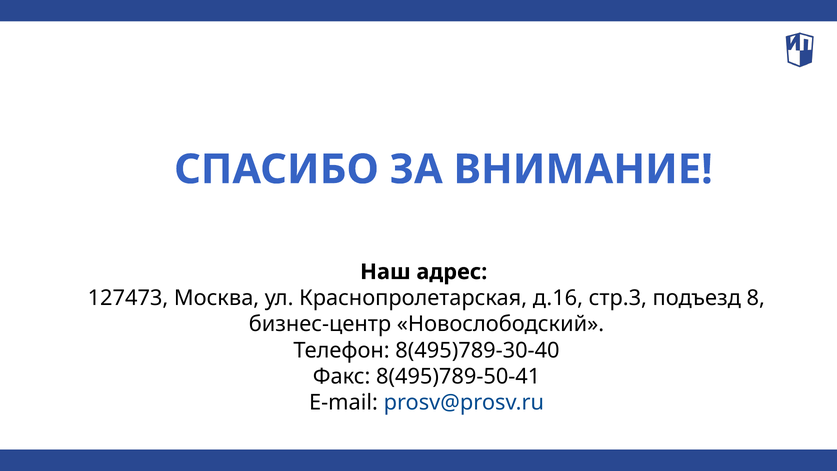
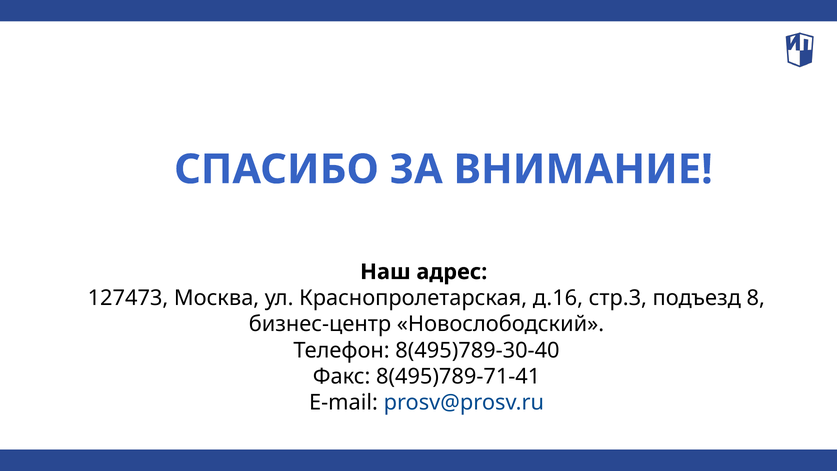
8(495)789-50-41: 8(495)789-50-41 -> 8(495)789-71-41 (458, 376)
